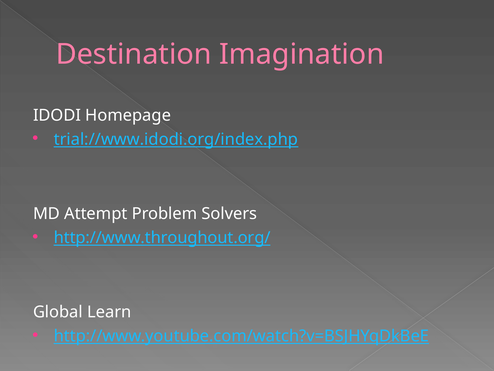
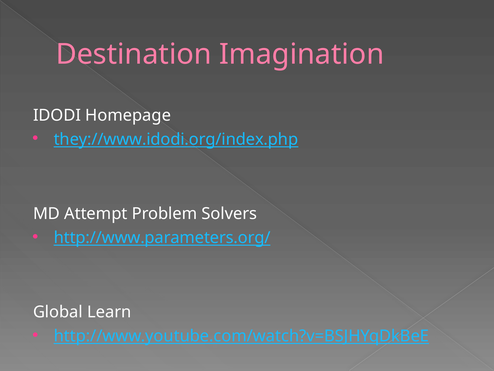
trial://www.idodi.org/index.php: trial://www.idodi.org/index.php -> they://www.idodi.org/index.php (176, 139)
http://www.throughout.org/: http://www.throughout.org/ -> http://www.parameters.org/ (162, 237)
